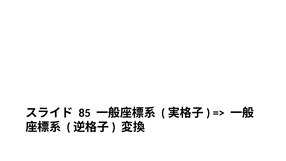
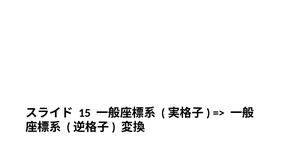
85: 85 -> 15 (85, 113)
